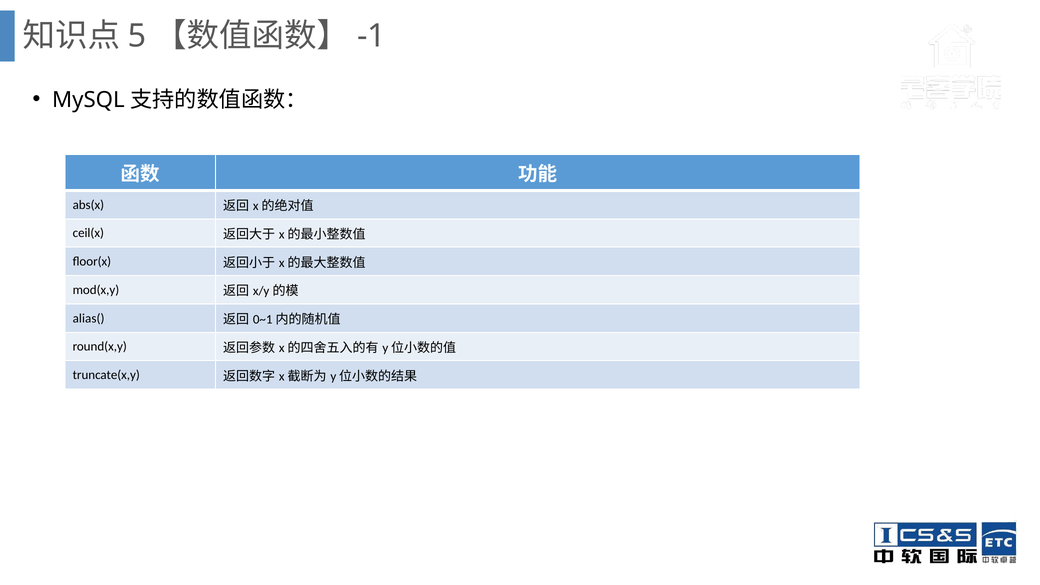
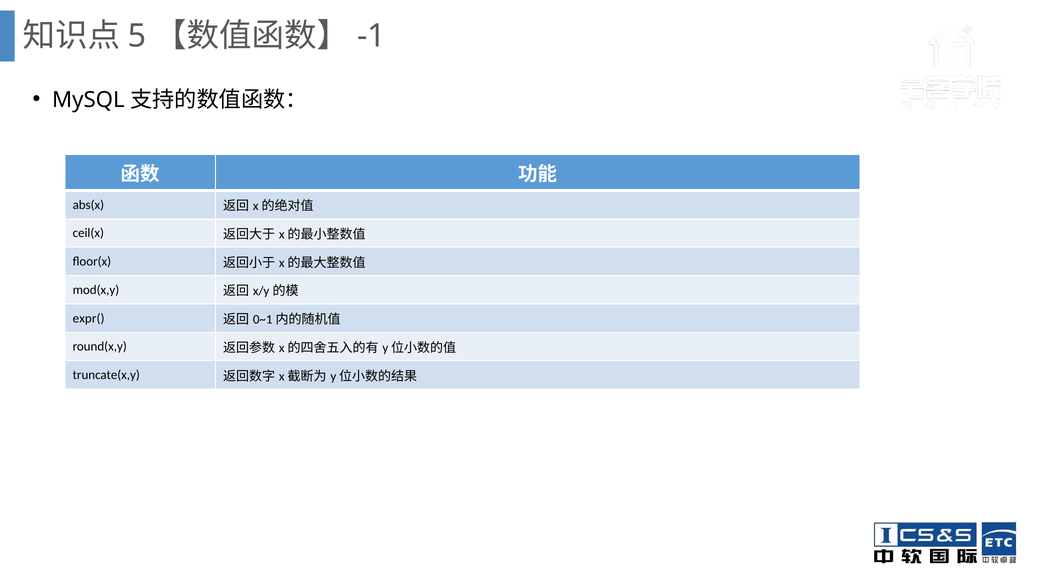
alias(: alias( -> expr( (89, 318)
